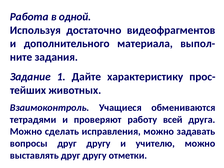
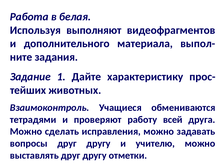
одной: одной -> белая (75, 17)
достаточно: достаточно -> выполняют (94, 30)
